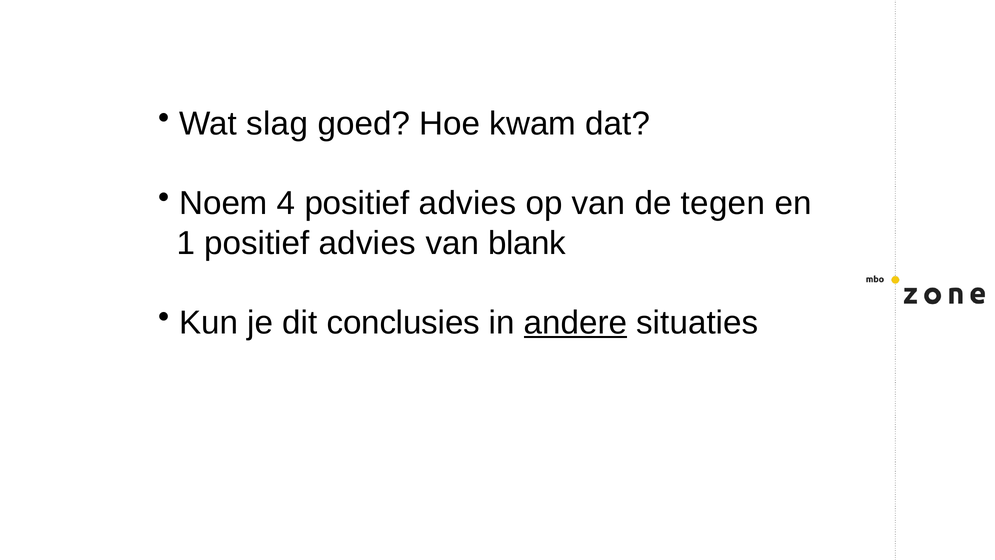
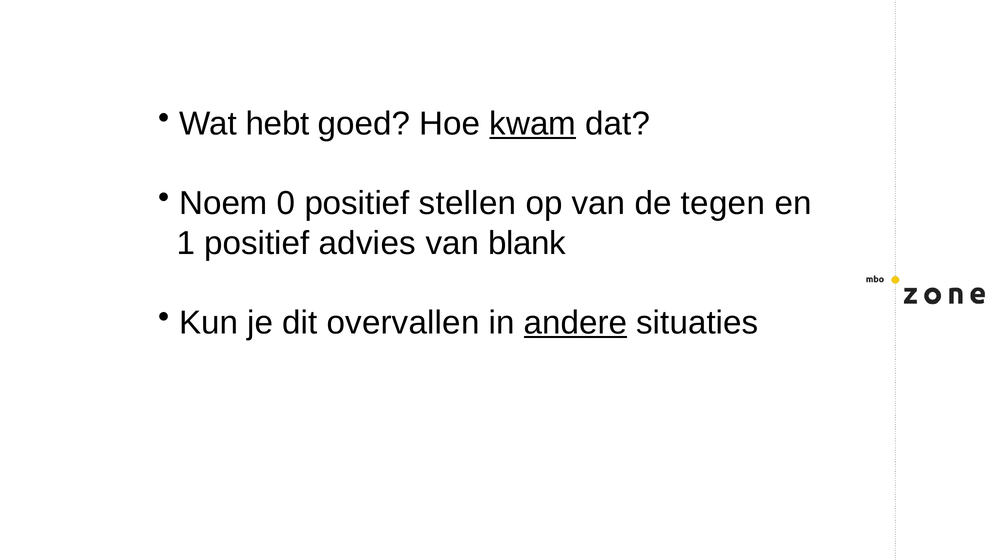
slag: slag -> hebt (278, 124)
kwam underline: none -> present (533, 124)
4: 4 -> 0 (286, 203)
advies: advies -> stellen (468, 203)
conclusies: conclusies -> overvallen (403, 323)
